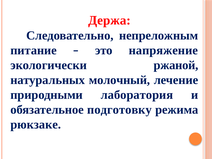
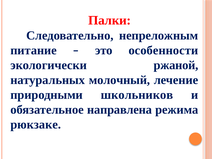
Держа: Держа -> Палки (110, 20)
напряжение: напряжение -> особенности (163, 50)
лаборатория: лаборатория -> школьников (137, 95)
подготовку: подготовку -> направлена (120, 110)
